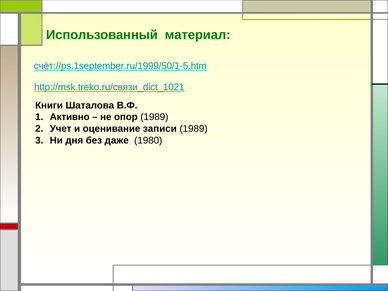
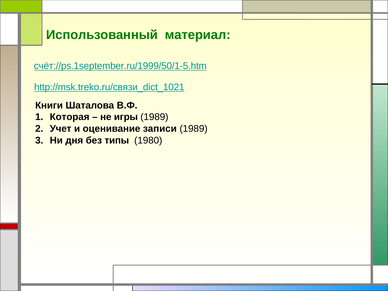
Активно: Активно -> Которая (70, 117)
опор: опор -> игры (126, 117)
даже: даже -> типы (117, 140)
